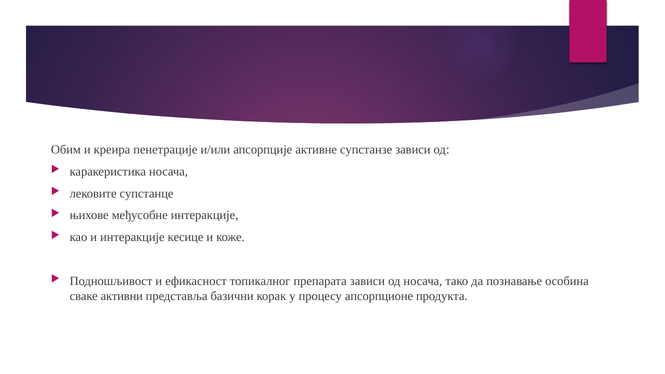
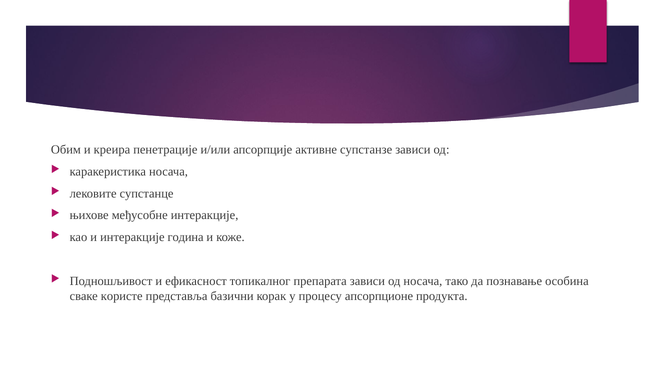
кесице: кесице -> година (186, 237)
активни: активни -> користе (122, 296)
